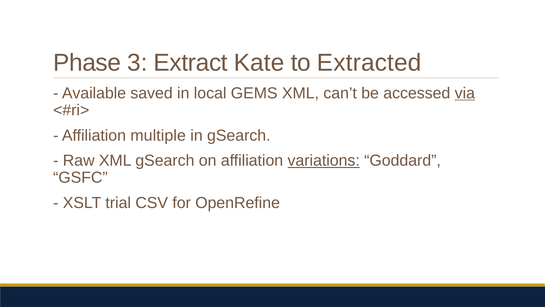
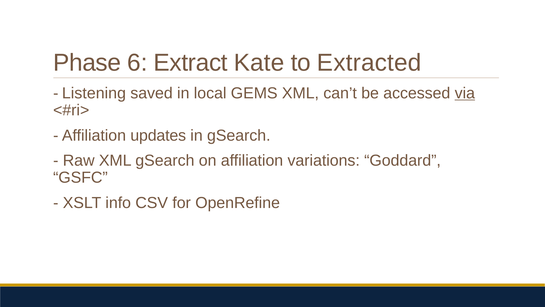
3: 3 -> 6 (137, 63)
Available: Available -> Listening (94, 93)
multiple: multiple -> updates (158, 135)
variations underline: present -> none (324, 160)
trial: trial -> info (118, 203)
